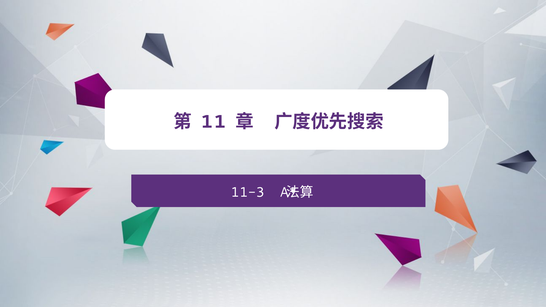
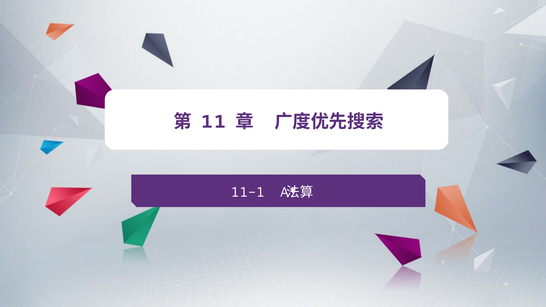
11-3: 11-3 -> 11-1 (248, 192)
